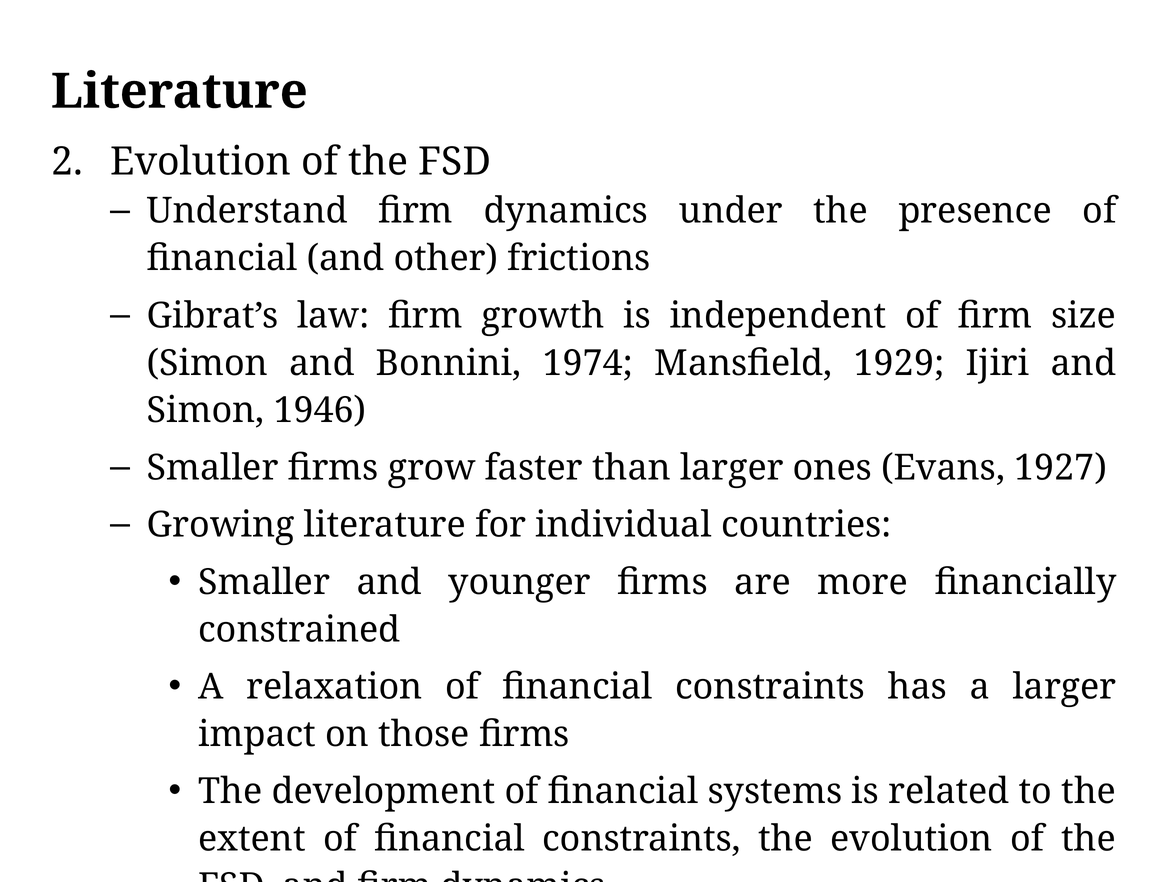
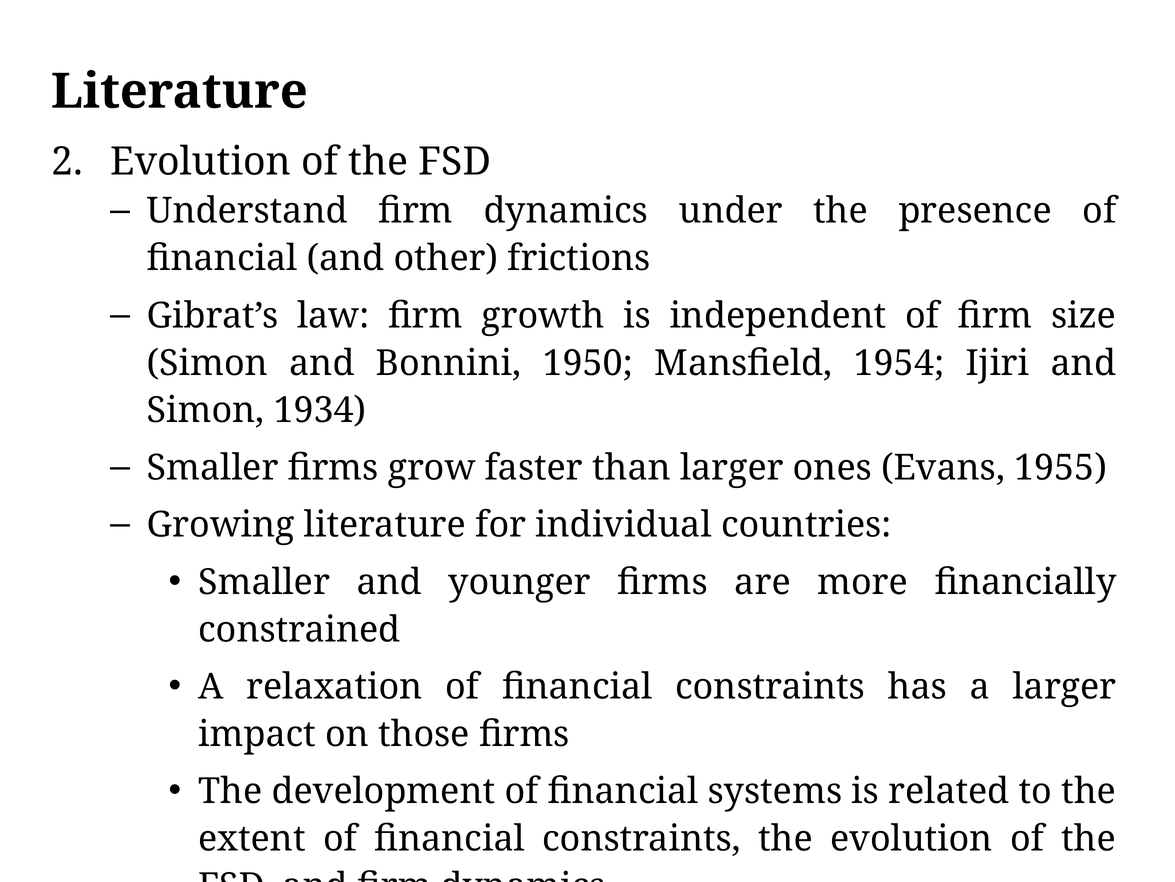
1974: 1974 -> 1950 (588, 363)
1929: 1929 -> 1954 (899, 363)
1946: 1946 -> 1934 (320, 410)
1927: 1927 -> 1955 (1061, 467)
